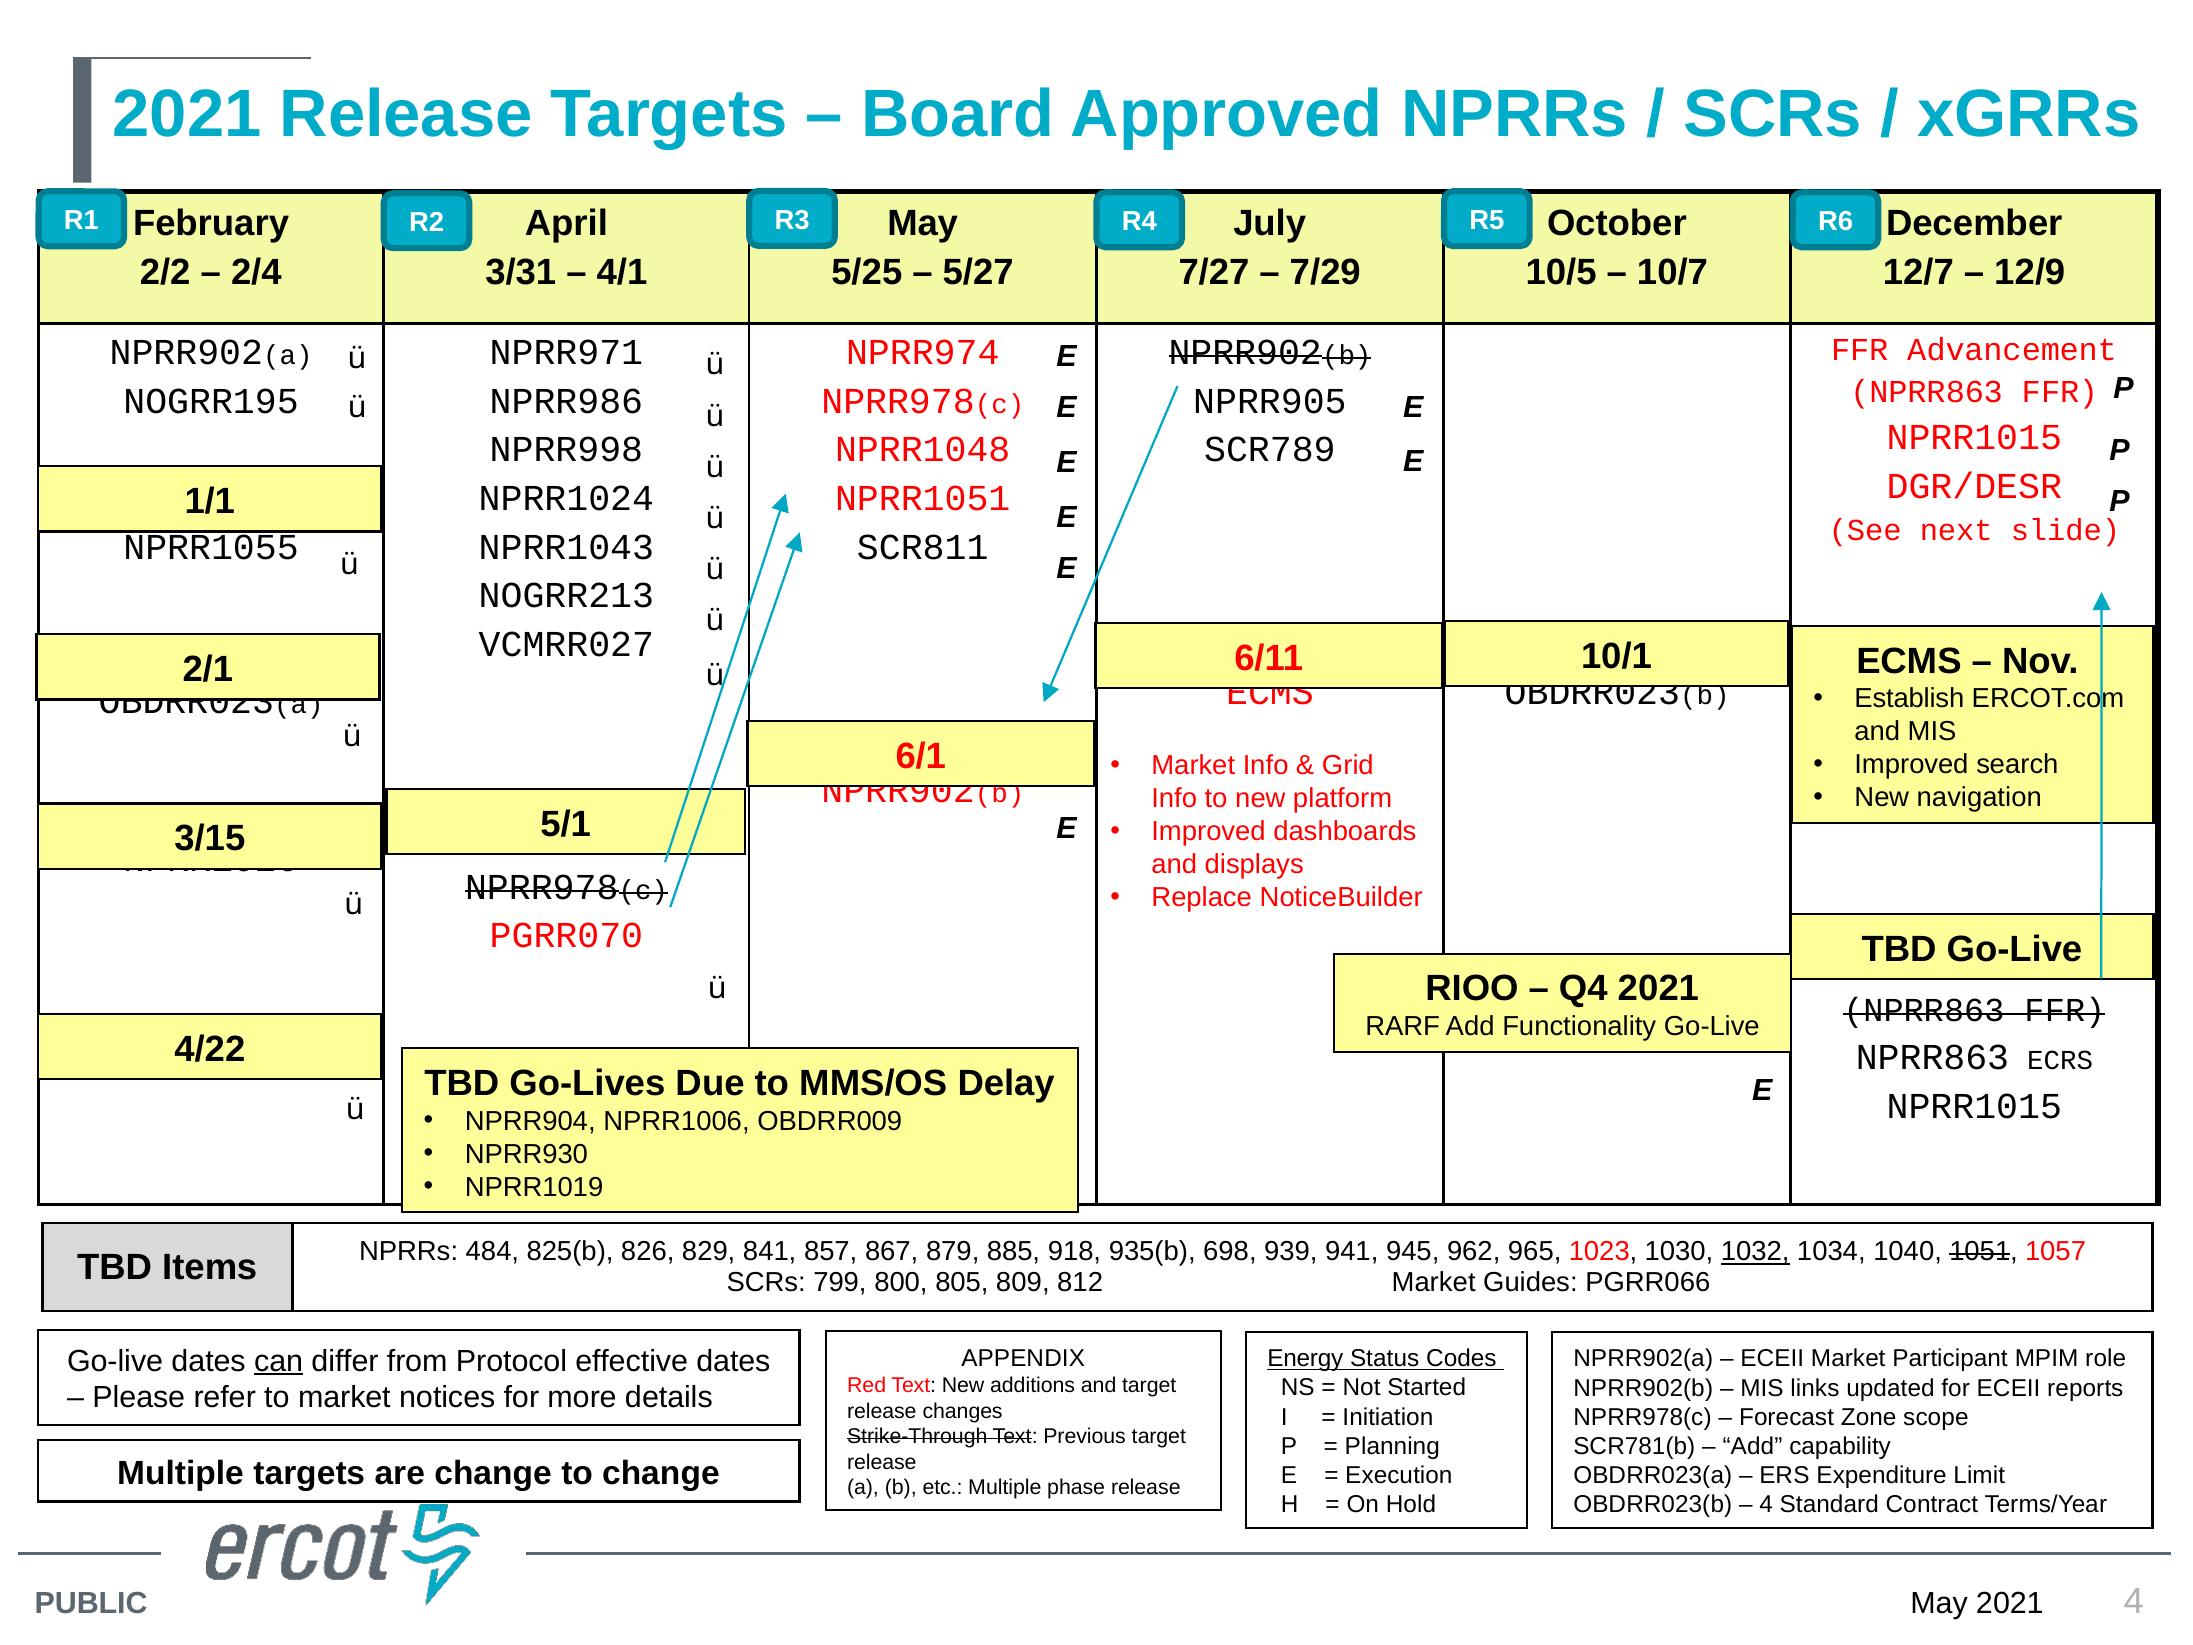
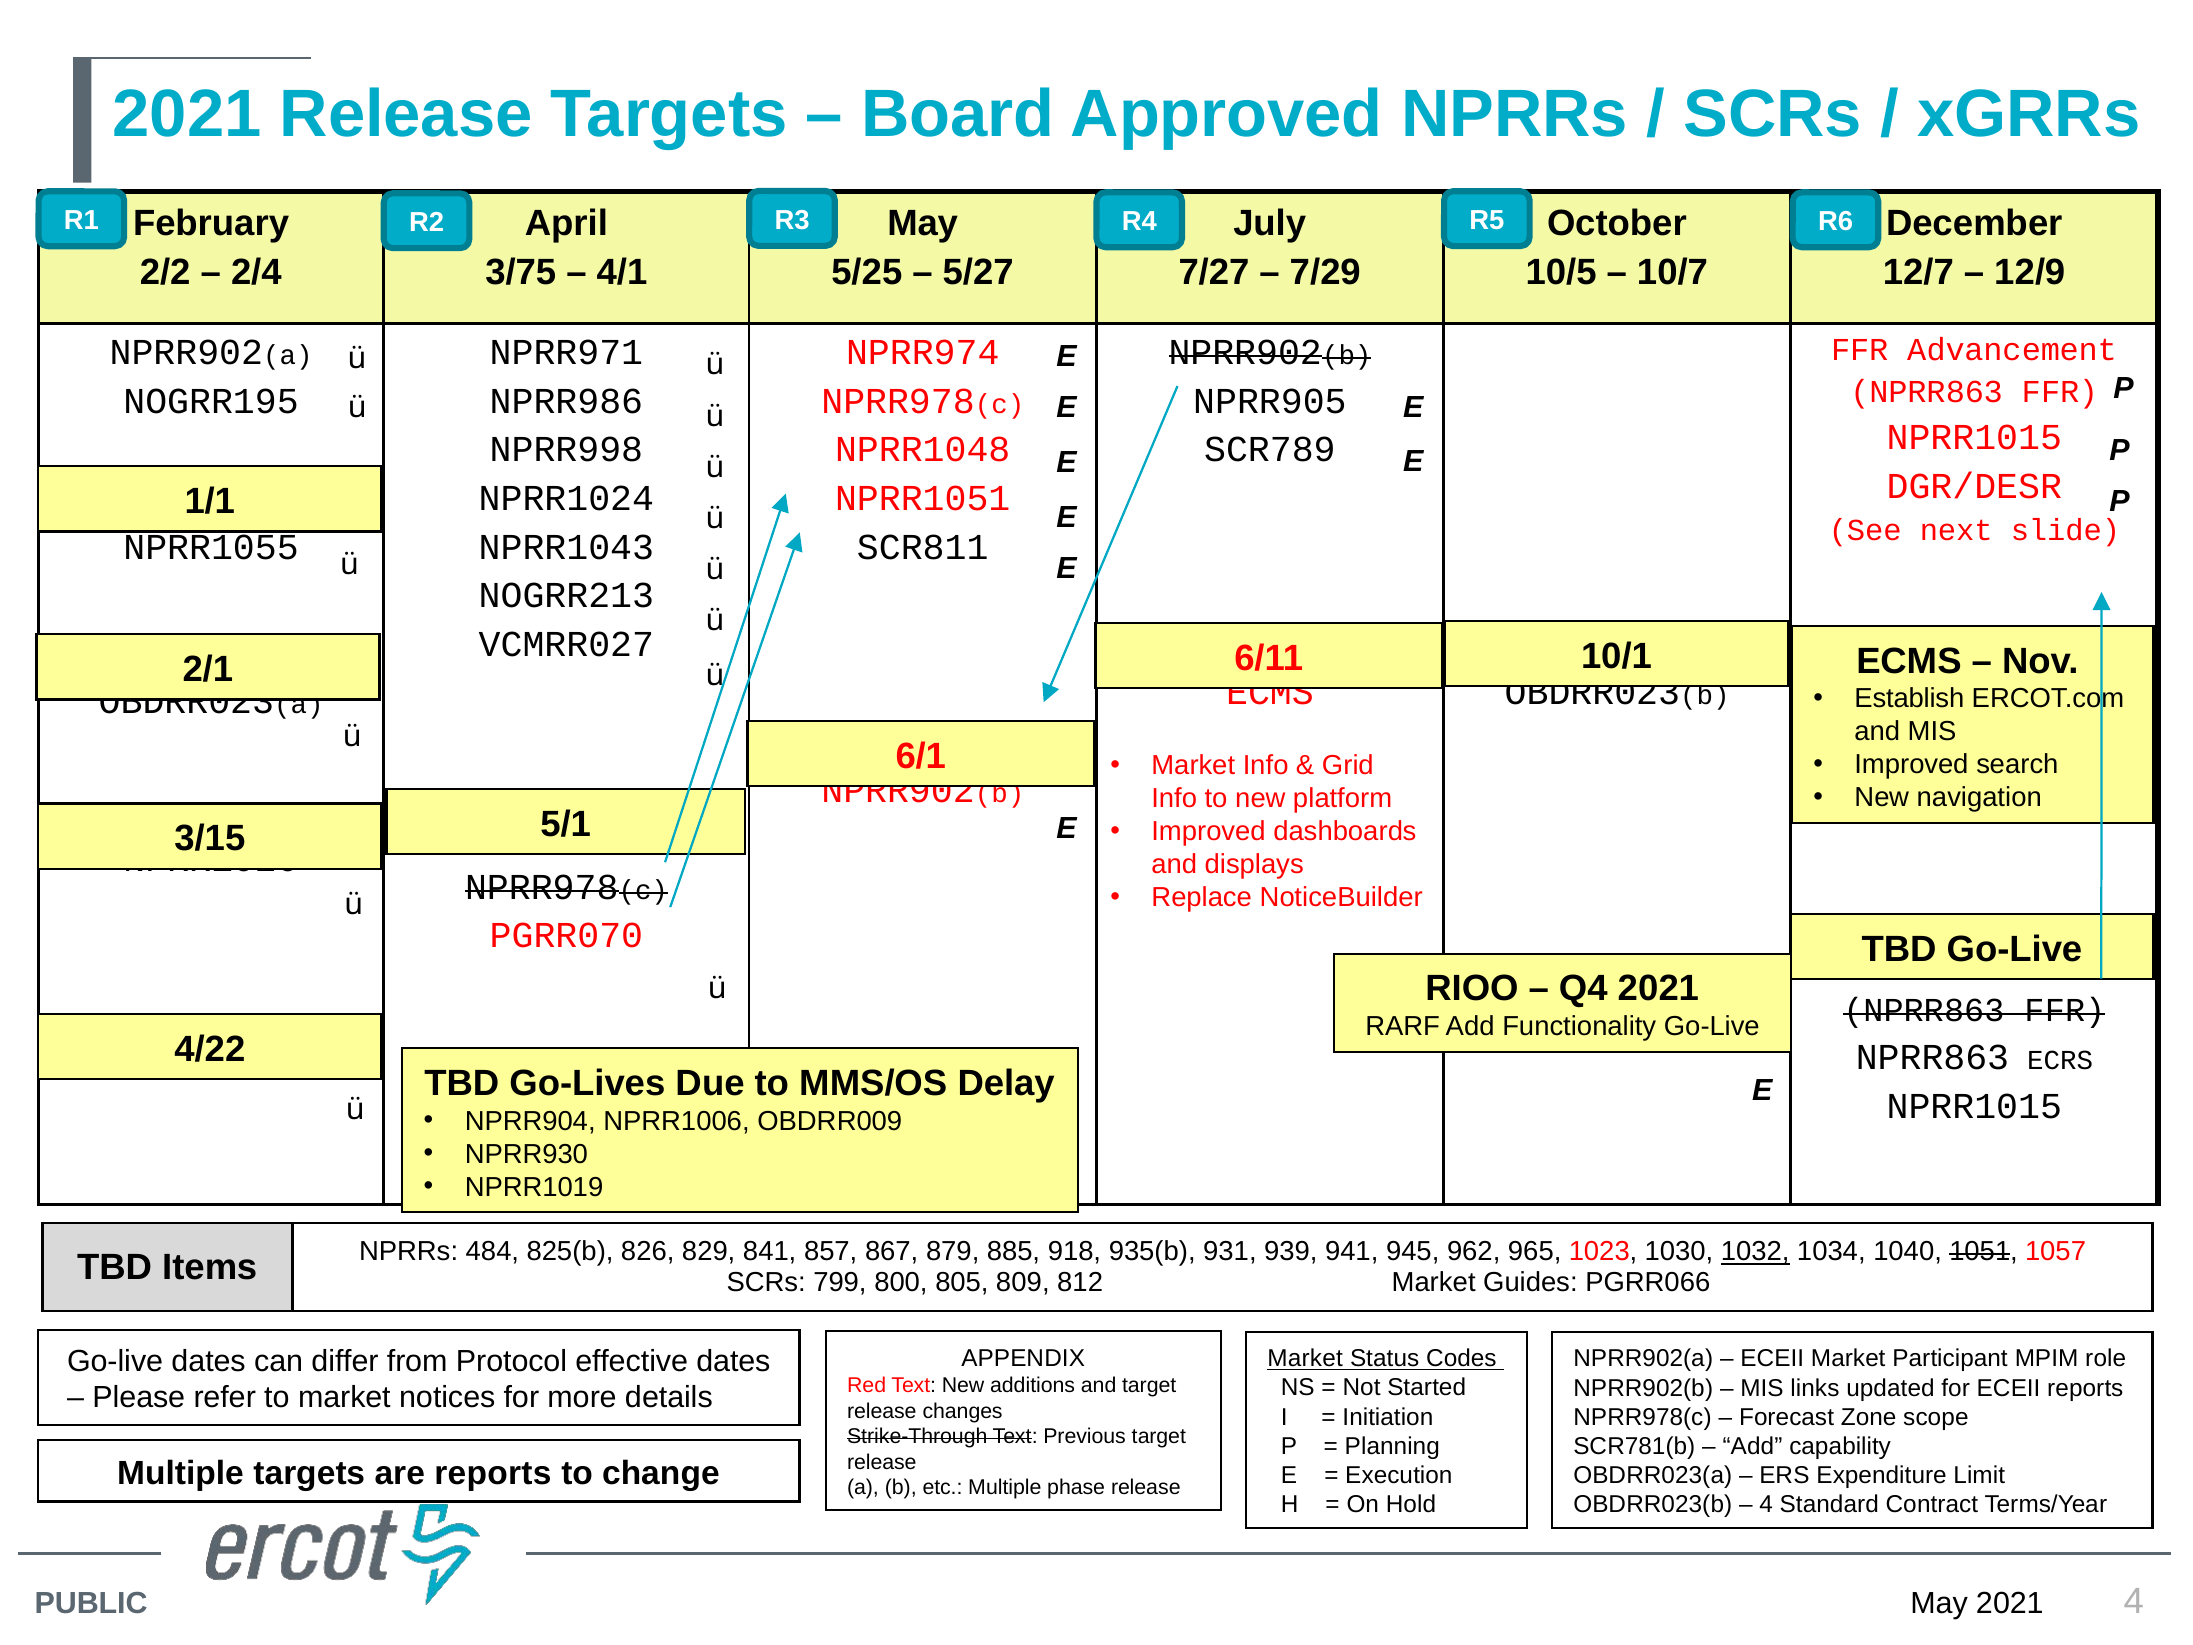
3/31: 3/31 -> 3/75 (521, 272)
698: 698 -> 931 (1230, 1252)
can underline: present -> none (279, 1361)
Energy: Energy -> Market (1305, 1358)
are change: change -> reports (493, 1473)
